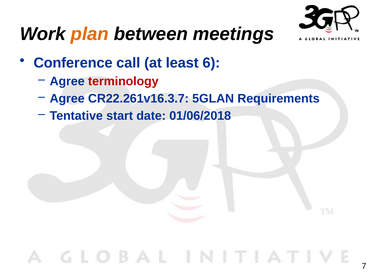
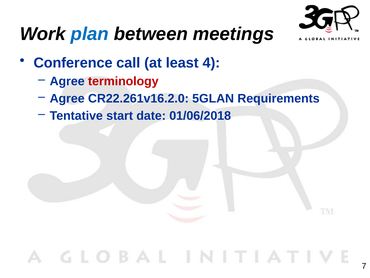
plan colour: orange -> blue (90, 34)
6: 6 -> 4 (211, 63)
CR22.261v16.3.7: CR22.261v16.3.7 -> CR22.261v16.2.0 (138, 98)
